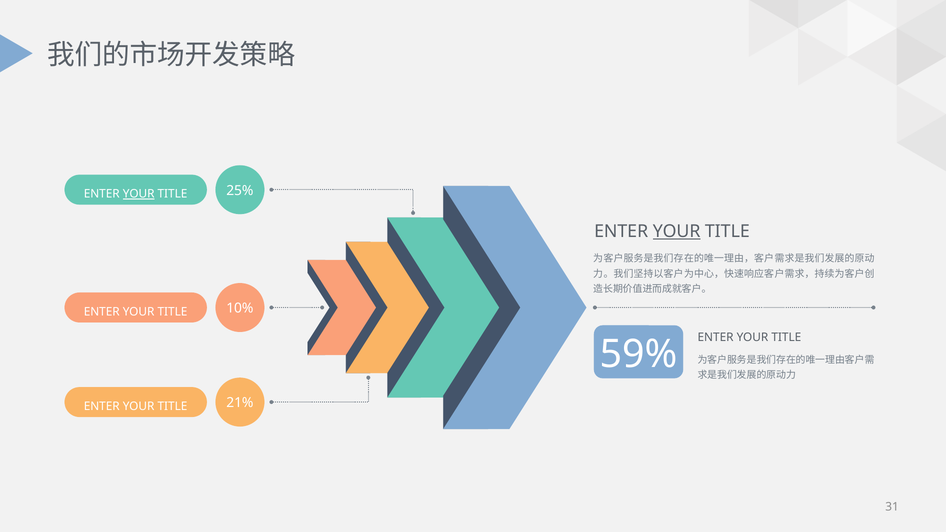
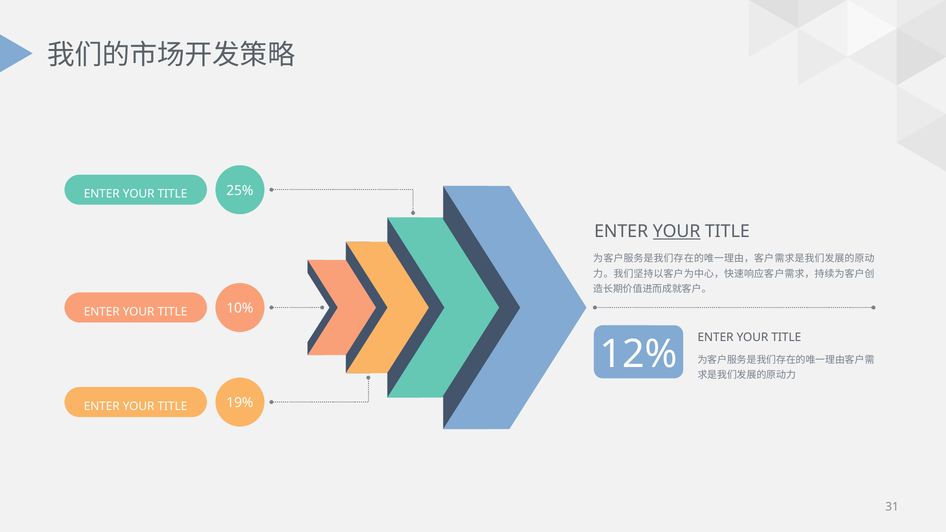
YOUR underline: present -> none (139, 194)
59%: 59% -> 12% (639, 354)
21%: 21% -> 19% (240, 403)
